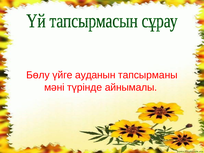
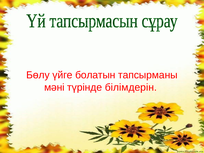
ауданын: ауданын -> болатын (95, 75)
айнымалы: айнымалы -> білімдерін (131, 87)
